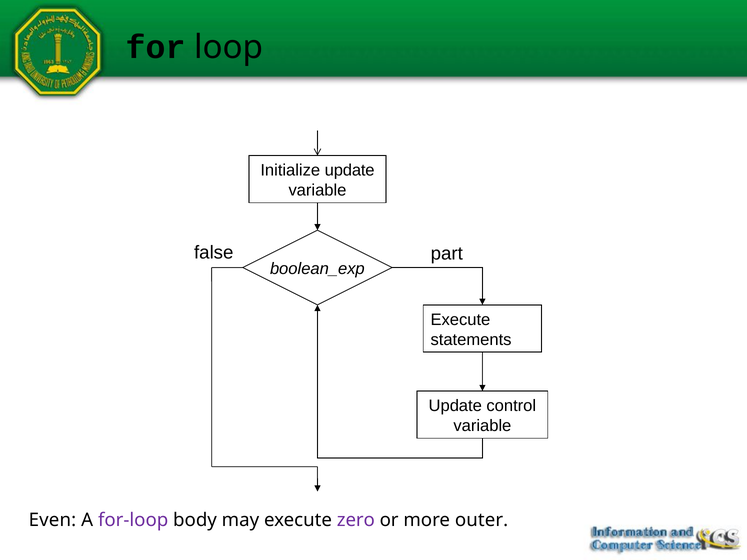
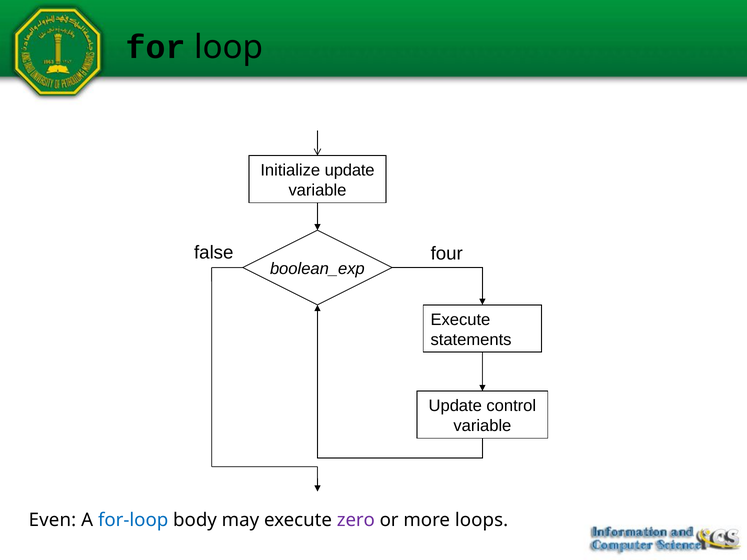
part: part -> four (447, 254)
for-loop colour: purple -> blue (133, 520)
outer: outer -> loops (482, 520)
